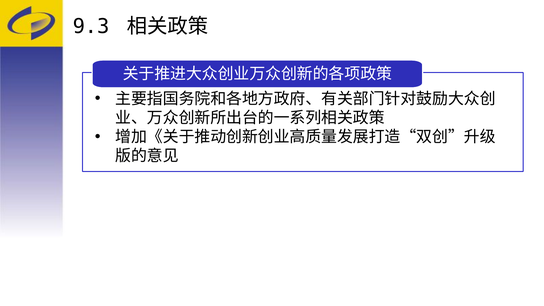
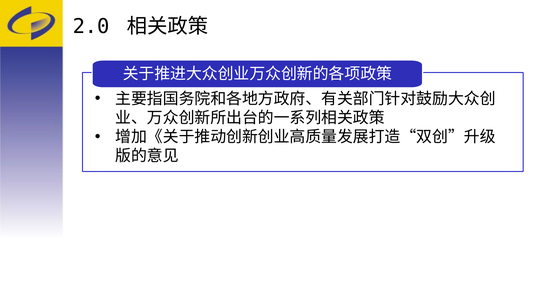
9.3: 9.3 -> 2.0 (91, 27)
